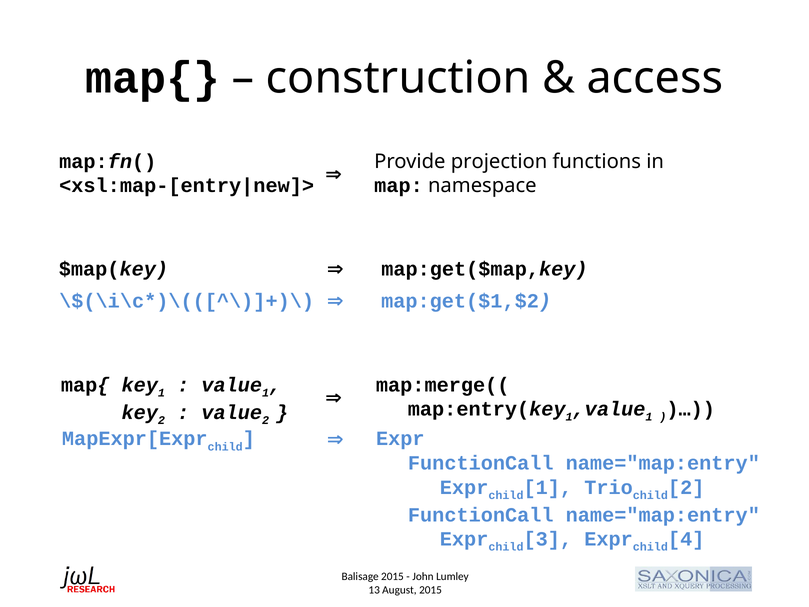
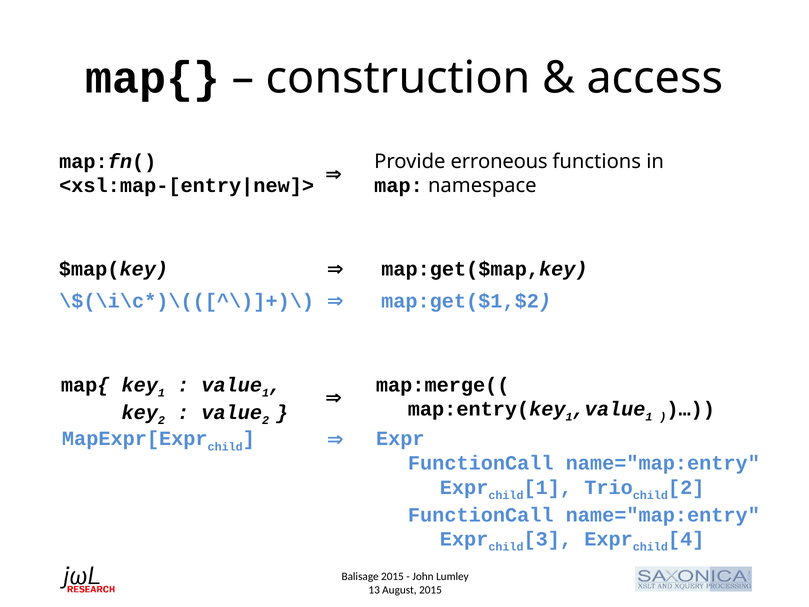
projection: projection -> erroneous (499, 161)
